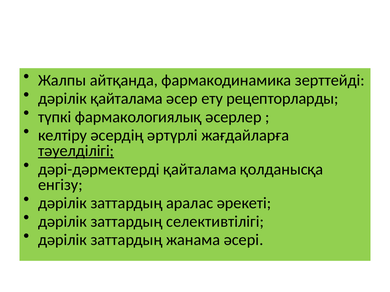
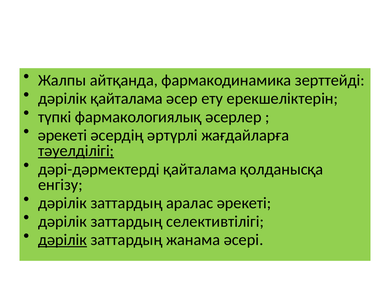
рецепторларды: рецепторларды -> ерекшеліктерін (282, 99)
келтіру: келтіру -> әрекеті (63, 136)
дәрілік underline: none -> present (62, 240)
